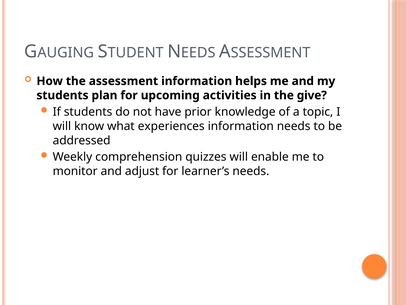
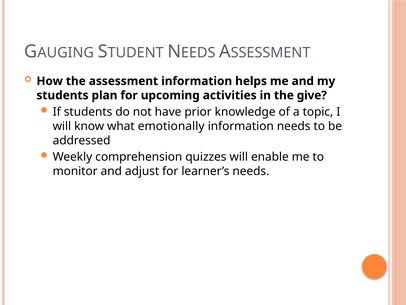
experiences: experiences -> emotionally (171, 126)
